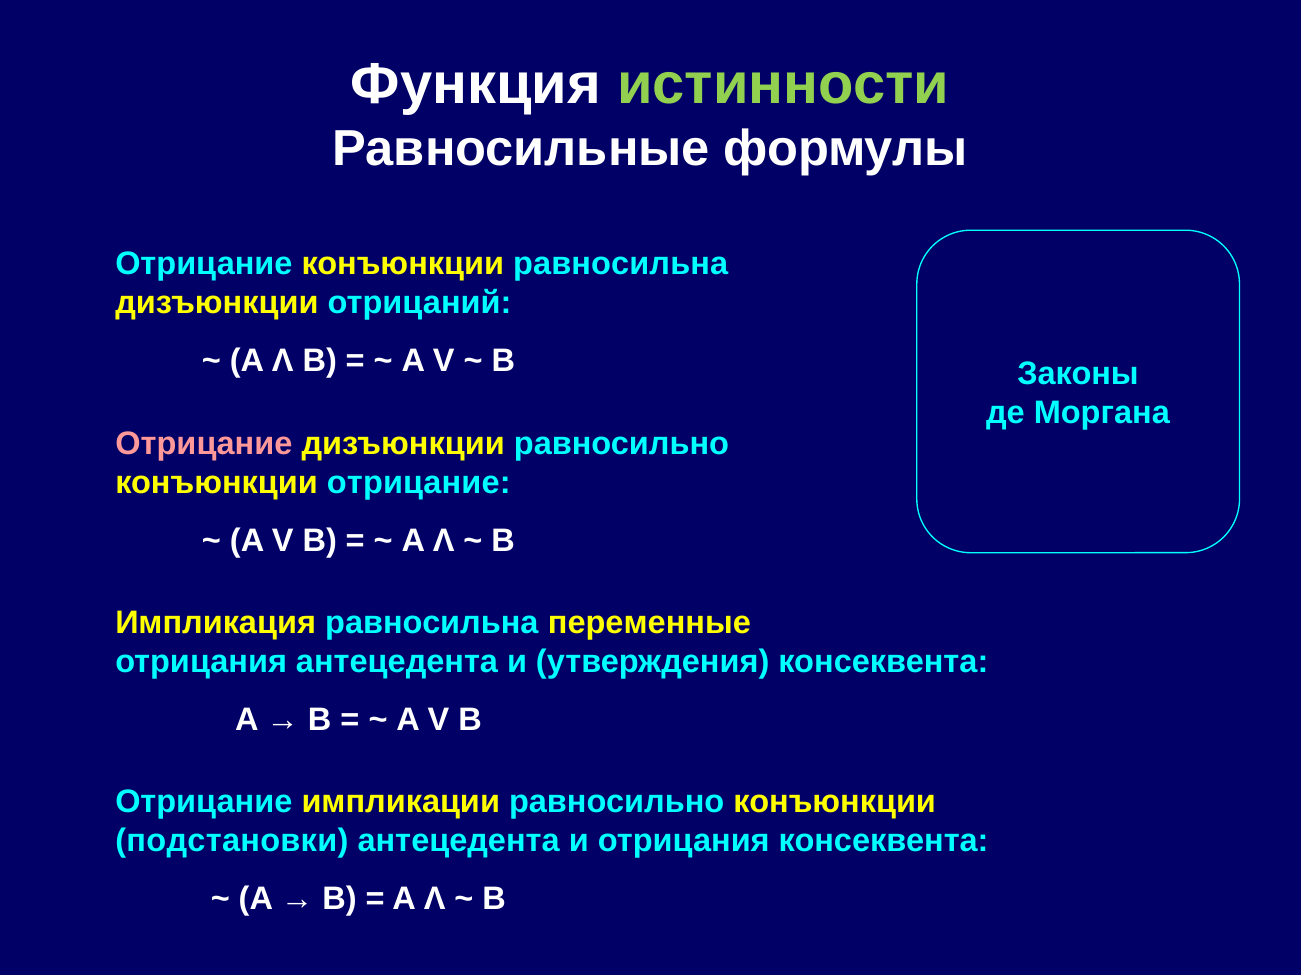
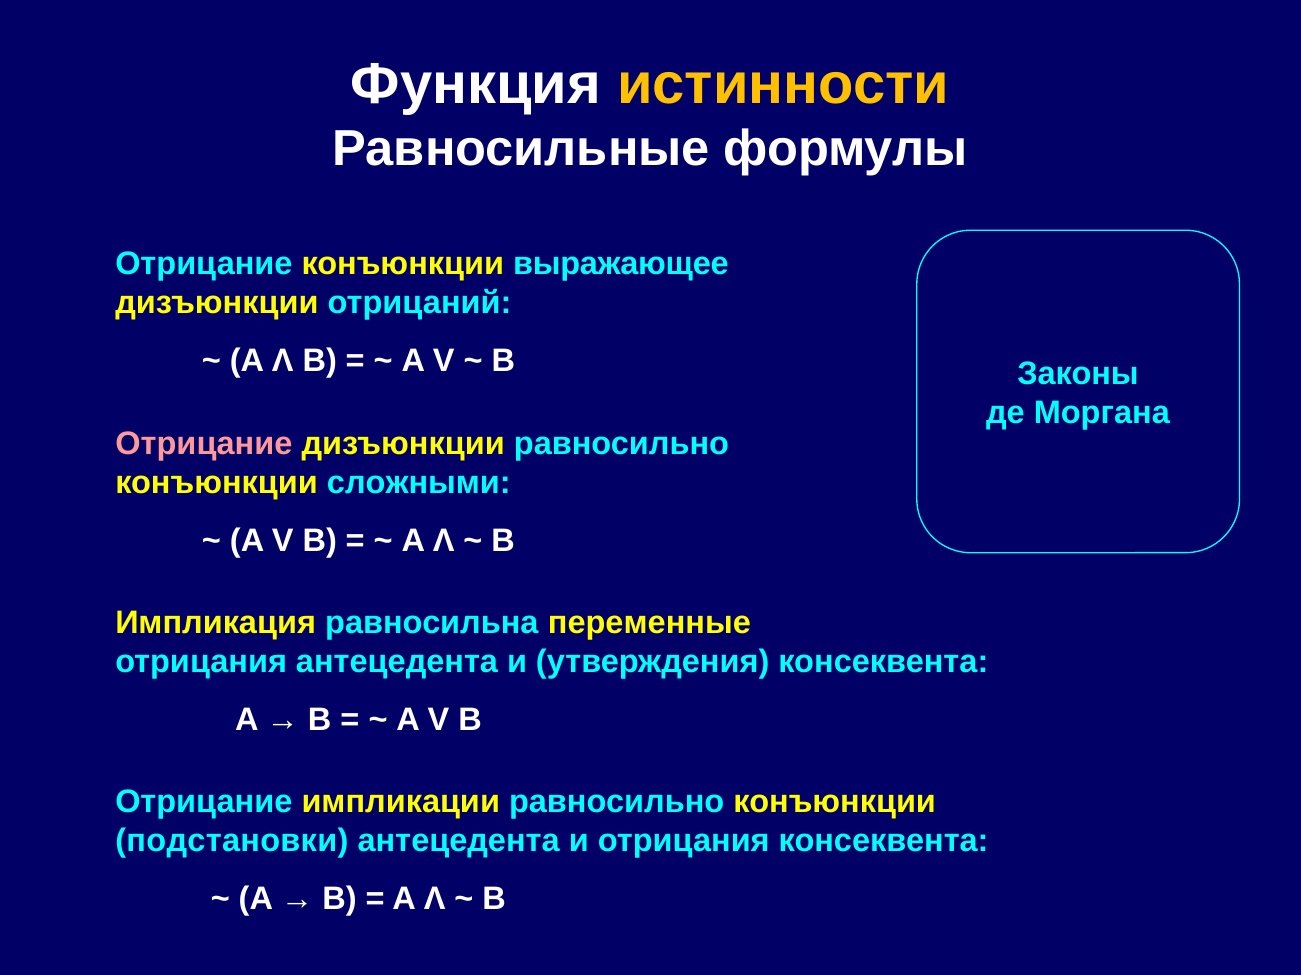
истинности colour: light green -> yellow (783, 84)
конъюнкции равносильна: равносильна -> выражающее (621, 264)
конъюнкции отрицание: отрицание -> сложными (419, 483)
